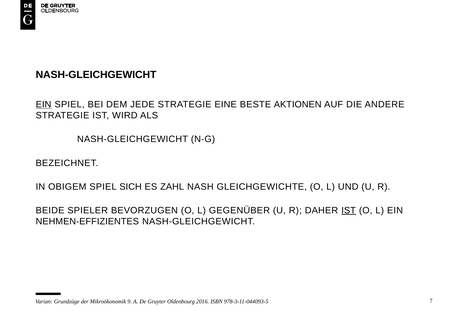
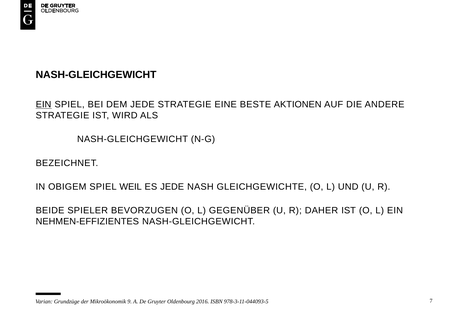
SICH: SICH -> WEIL (131, 187)
ES ZAHL: ZAHL -> JEDE (172, 187)
IST underline: present -> none (349, 210)
